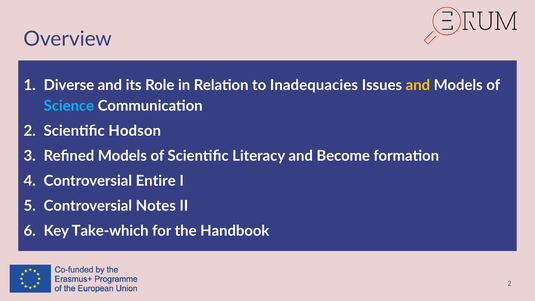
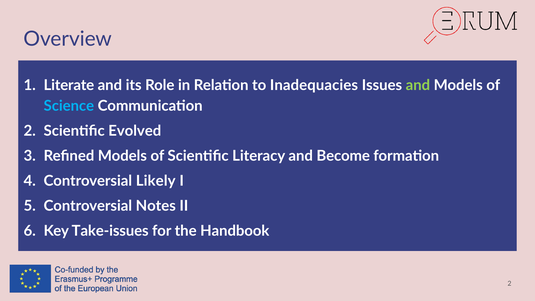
Diverse: Diverse -> Literate (69, 85)
and colour: yellow -> light green (418, 85)
Hodson: Hodson -> Evolved (135, 131)
Entire: Entire -> Likely (156, 181)
Take-which: Take-which -> Take-issues (110, 231)
